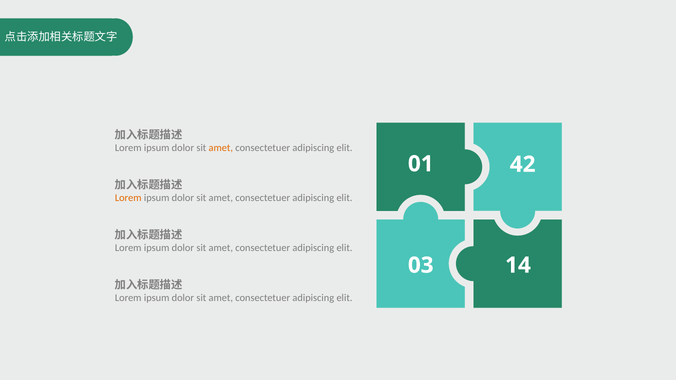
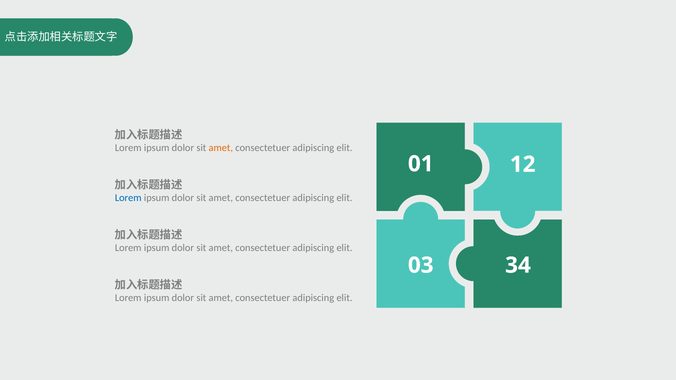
42: 42 -> 12 (523, 164)
Lorem colour: orange -> blue (128, 198)
14: 14 -> 34 (518, 265)
